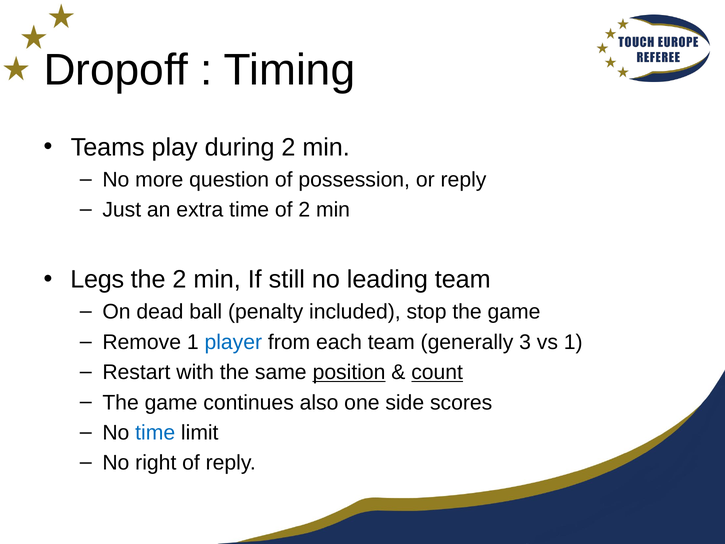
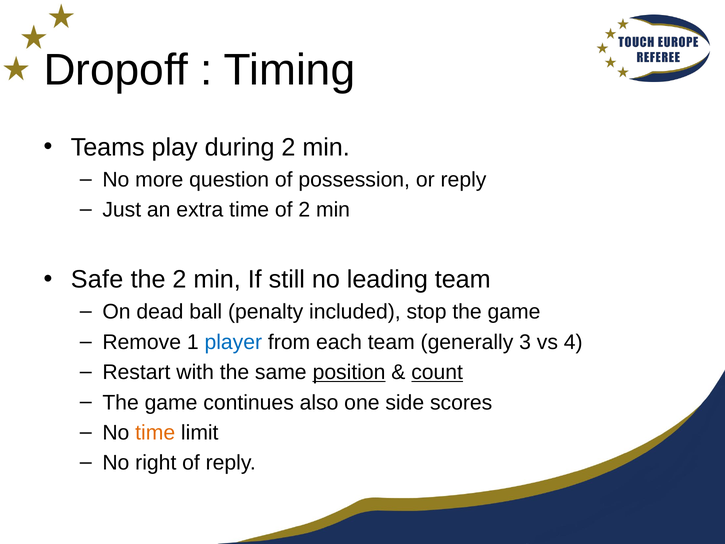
Legs: Legs -> Safe (97, 279)
vs 1: 1 -> 4 (573, 342)
time colour: blue -> orange (155, 433)
